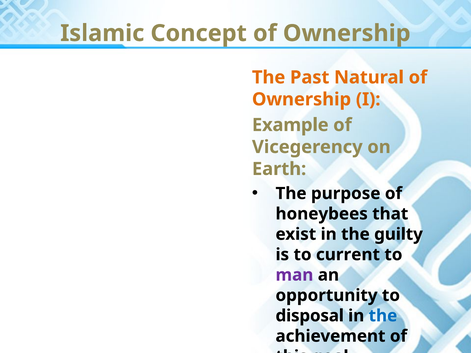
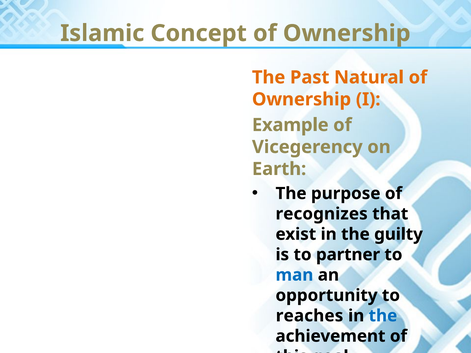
honeybees: honeybees -> recognizes (322, 214)
current: current -> partner (348, 255)
man colour: purple -> blue (294, 275)
disposal: disposal -> reaches (310, 316)
